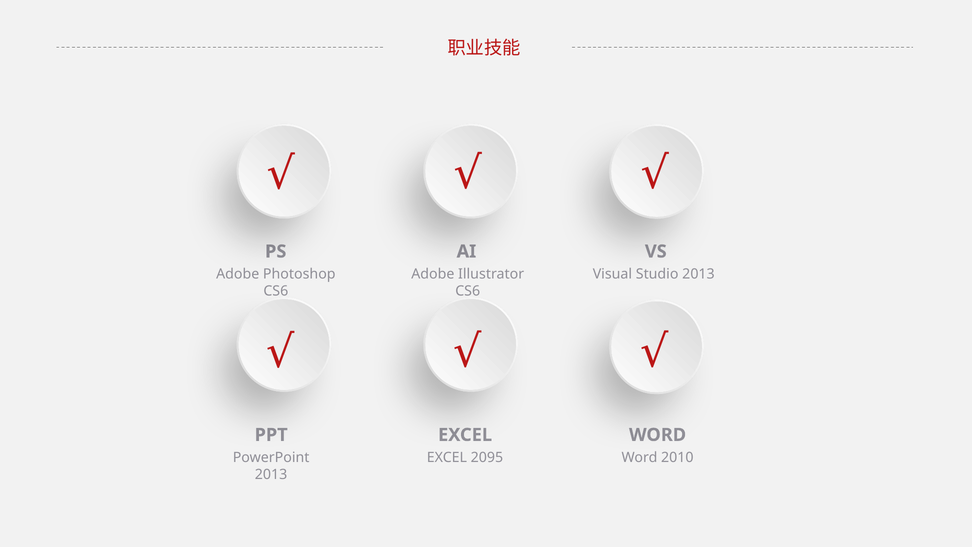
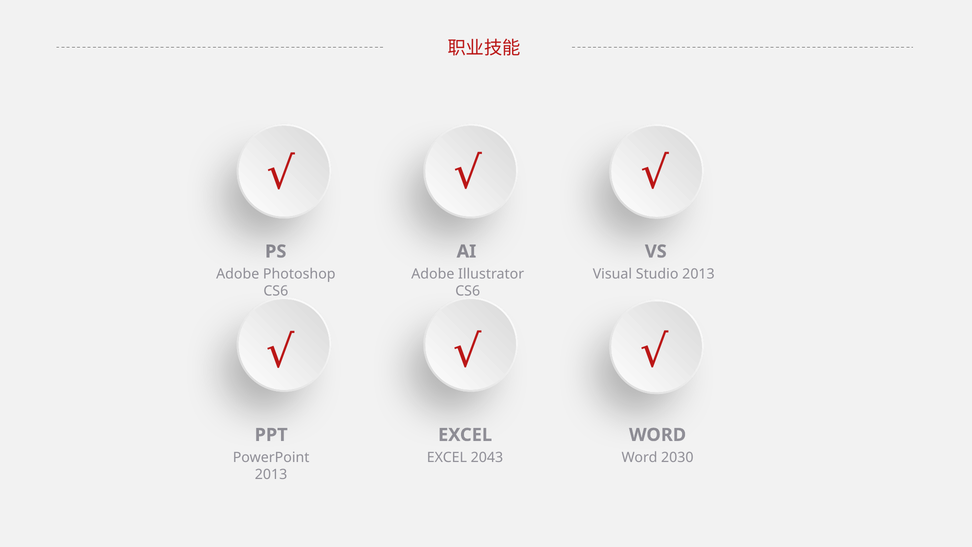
2095: 2095 -> 2043 (487, 457)
2010: 2010 -> 2030 (677, 457)
